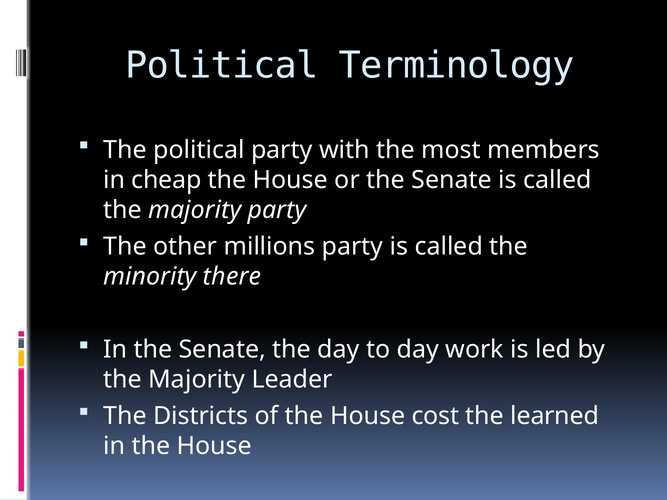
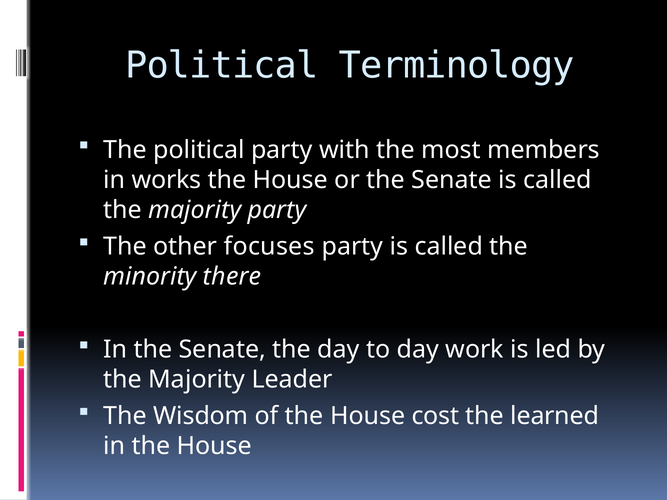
cheap: cheap -> works (166, 180)
millions: millions -> focuses (269, 247)
Districts: Districts -> Wisdom (201, 416)
